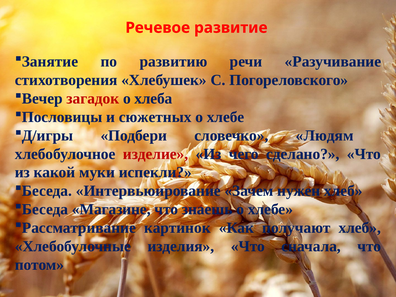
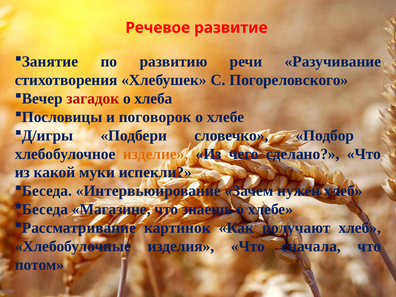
сюжетных: сюжетных -> поговорок (155, 117)
Людям: Людям -> Подбор (325, 135)
изделие colour: red -> orange (156, 154)
